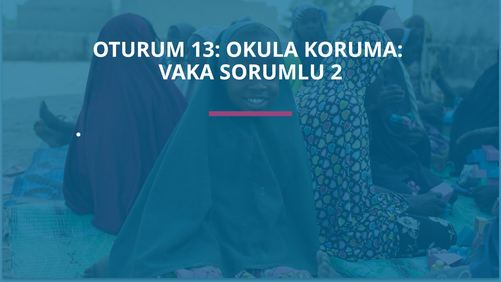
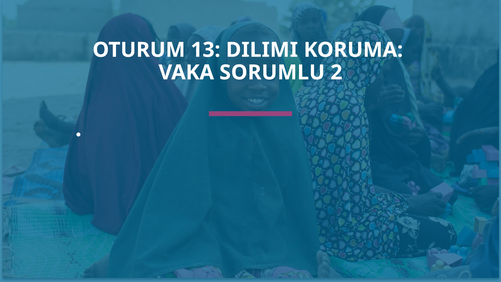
OKULA: OKULA -> DILIMI (262, 50)
